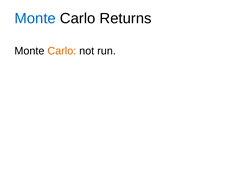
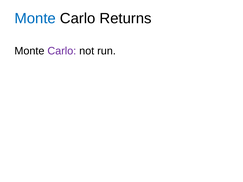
Carlo colour: orange -> purple (62, 51)
